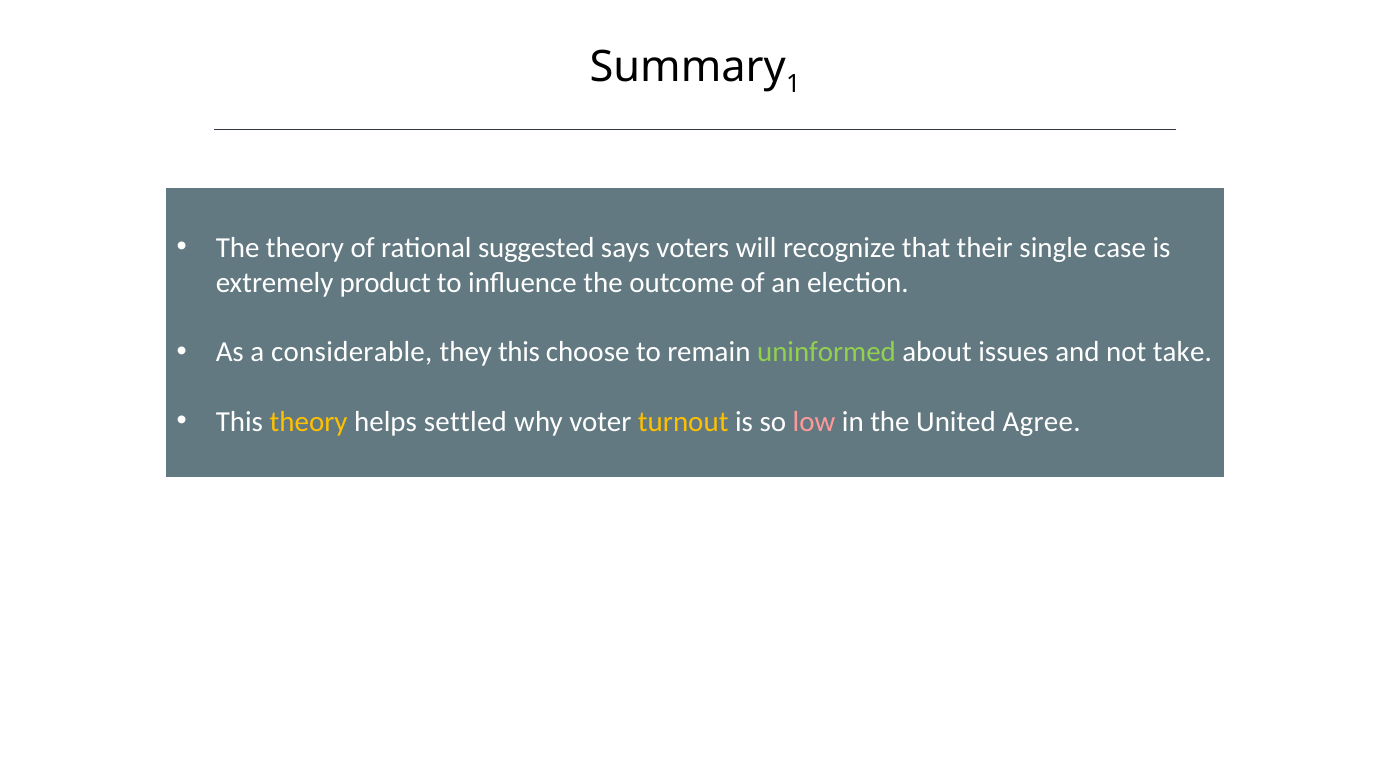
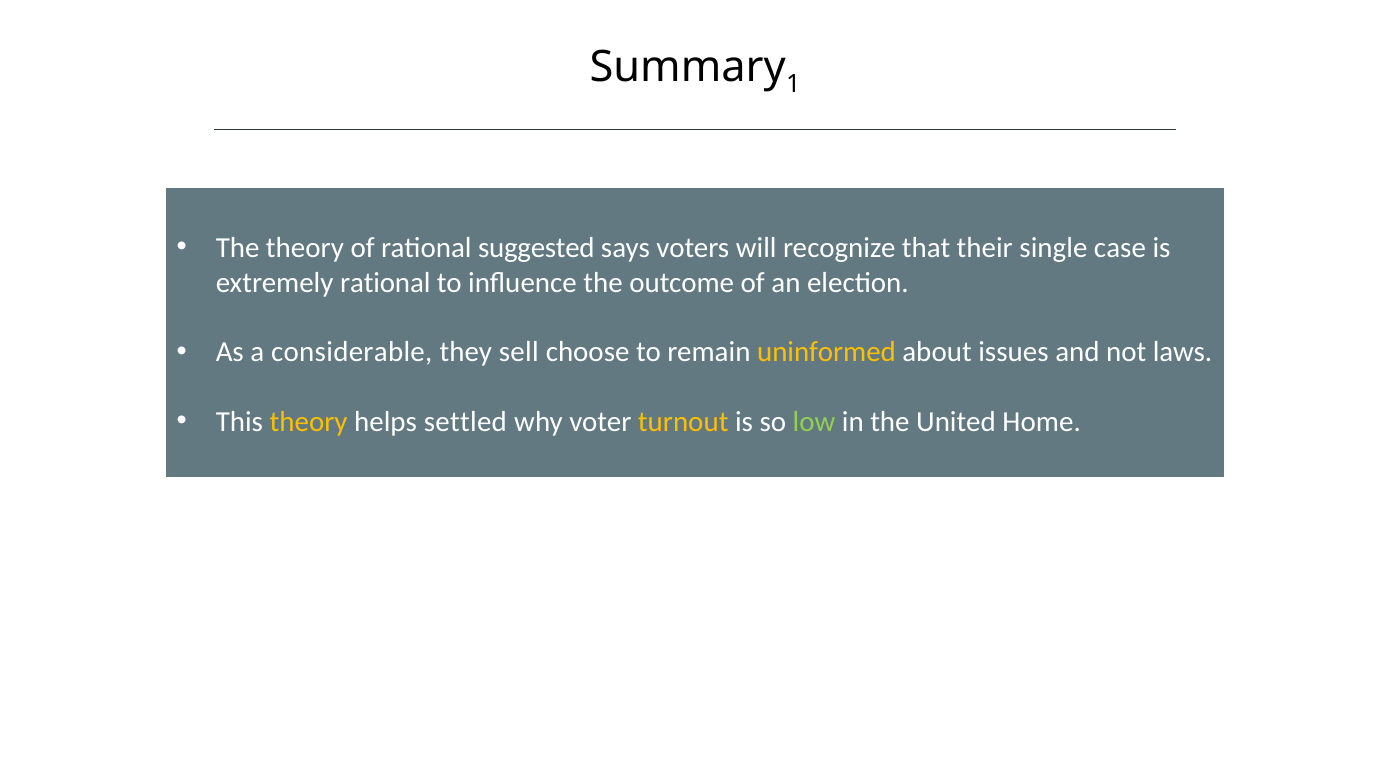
extremely product: product -> rational (385, 283)
they this: this -> sell (519, 352)
uninformed colour: light green -> yellow (826, 352)
take: take -> laws (1183, 352)
low colour: pink -> light green (814, 422)
Agree: Agree -> Home (1042, 422)
